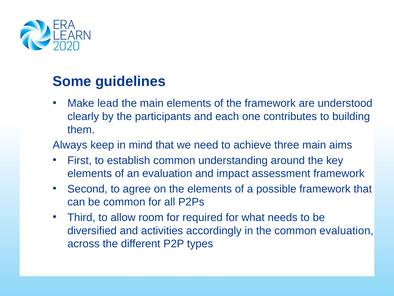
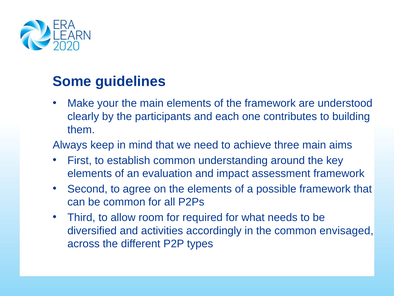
lead: lead -> your (108, 103)
common evaluation: evaluation -> envisaged (347, 230)
